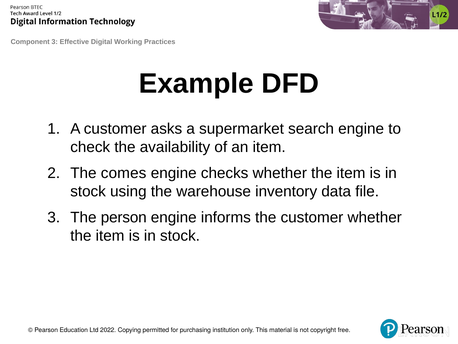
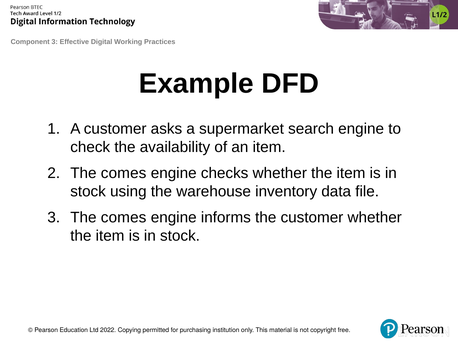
person: person -> comes (124, 217)
